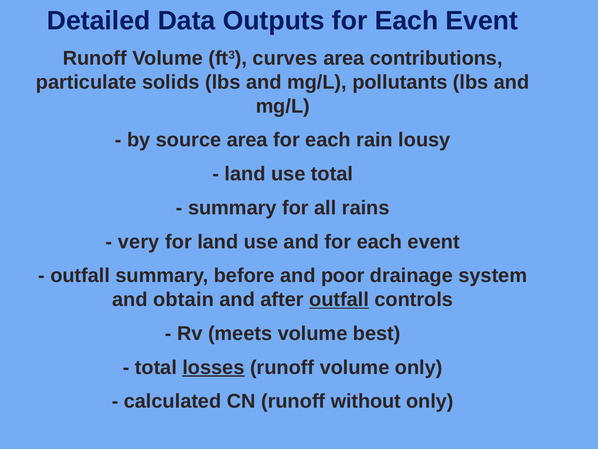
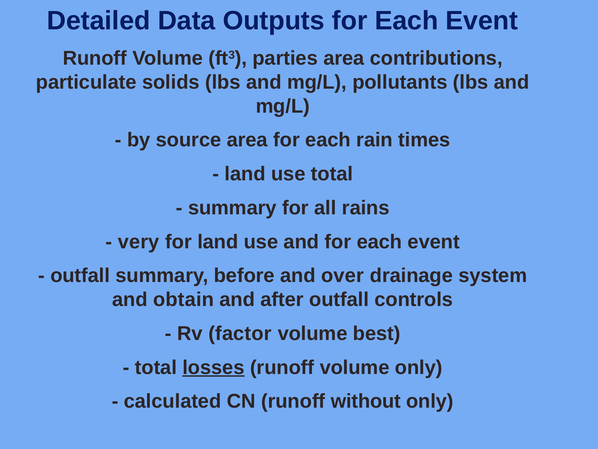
curves: curves -> parties (285, 58)
lousy: lousy -> times (424, 140)
poor: poor -> over (343, 275)
outfall underline: present -> none (339, 299)
meets: meets -> factor (240, 333)
